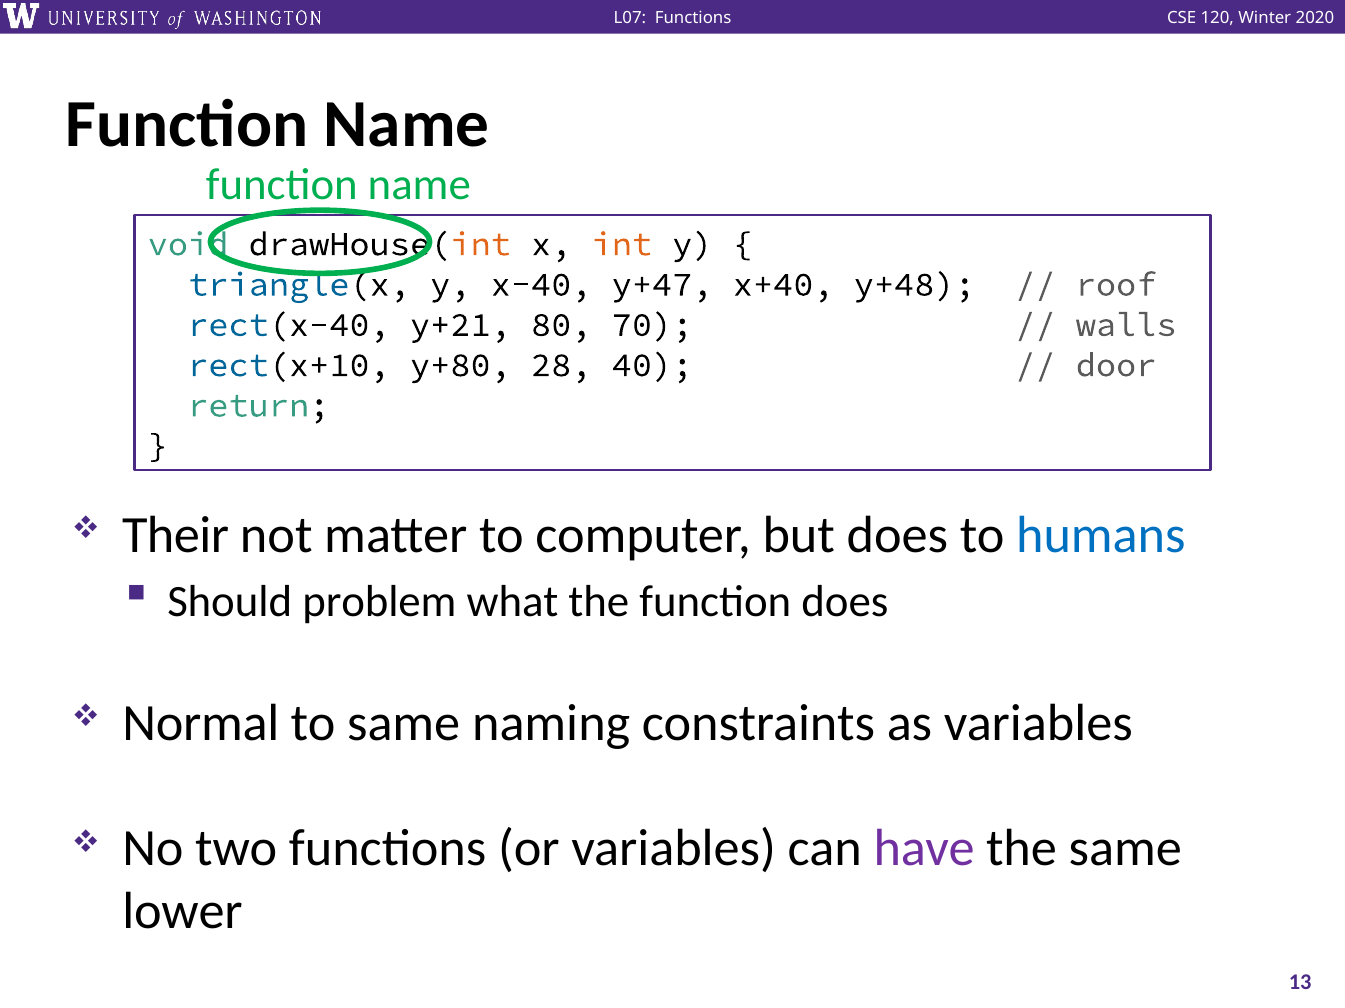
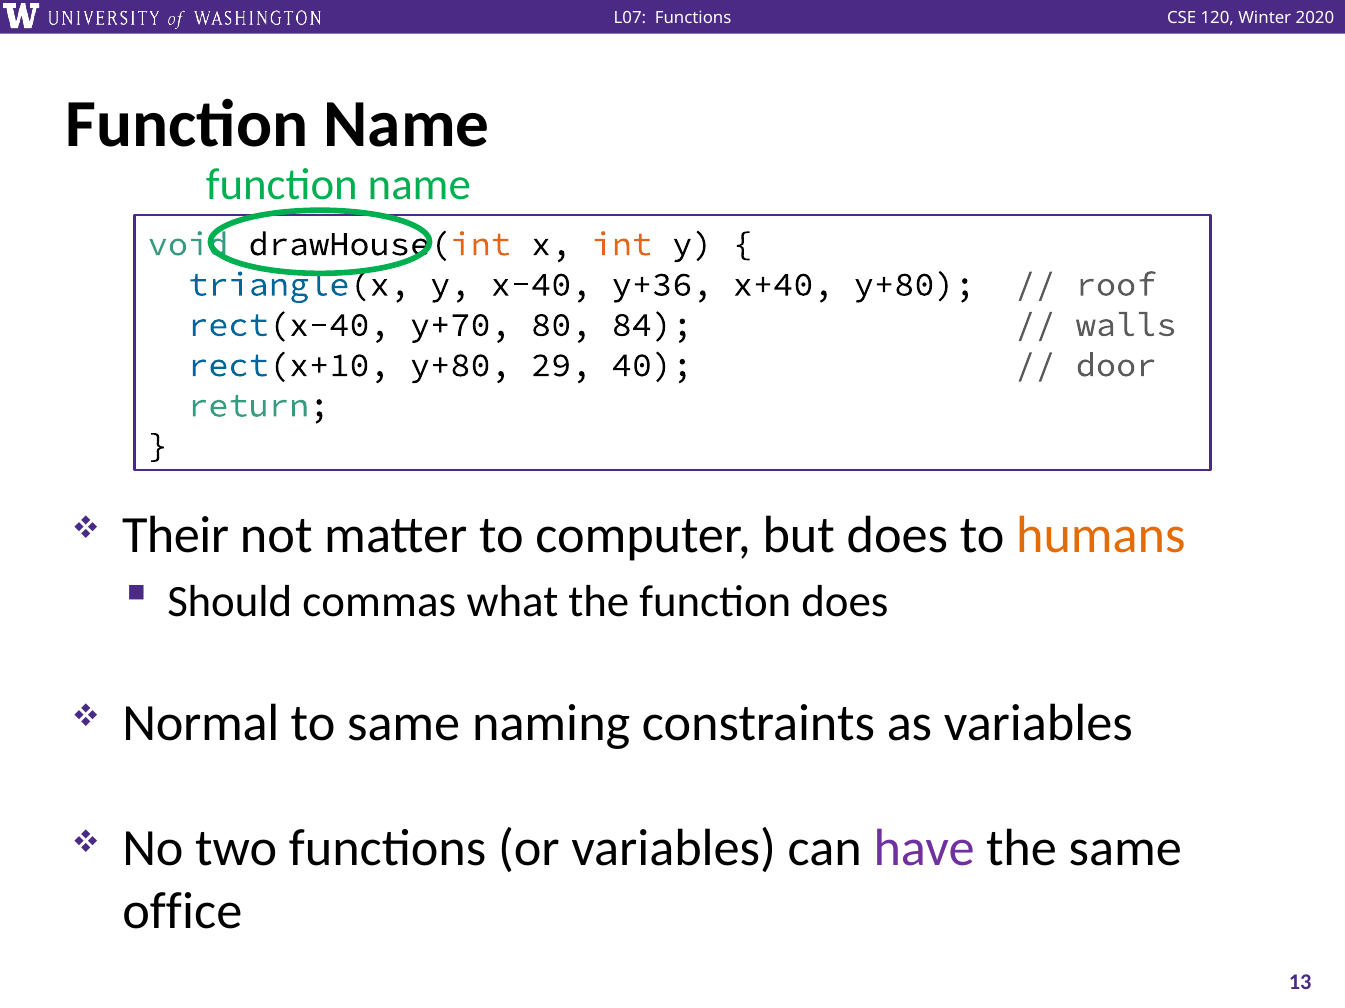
y+47: y+47 -> y+36 (662, 285)
x+40 y+48: y+48 -> y+80 (914, 285)
y+21: y+21 -> y+70 (460, 325)
70: 70 -> 84 (652, 325)
28: 28 -> 29 (561, 365)
humans colour: blue -> orange (1101, 535)
problem: problem -> commas (379, 602)
lower: lower -> office (182, 912)
